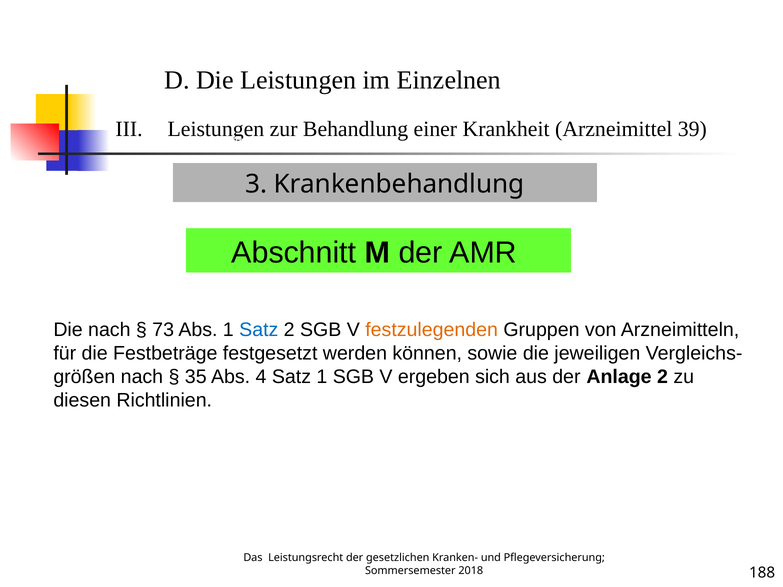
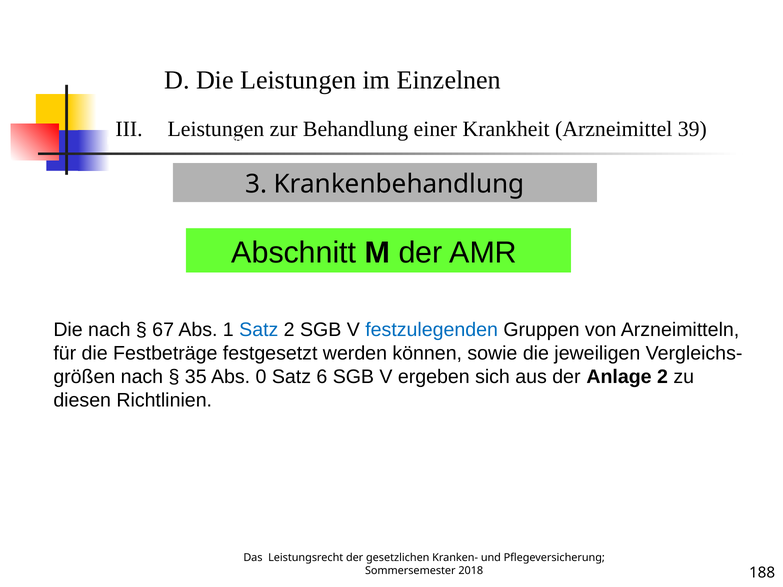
73: 73 -> 67 (163, 330)
festzulegenden colour: orange -> blue (432, 330)
4: 4 -> 0 (261, 377)
Satz 1: 1 -> 6 (322, 377)
